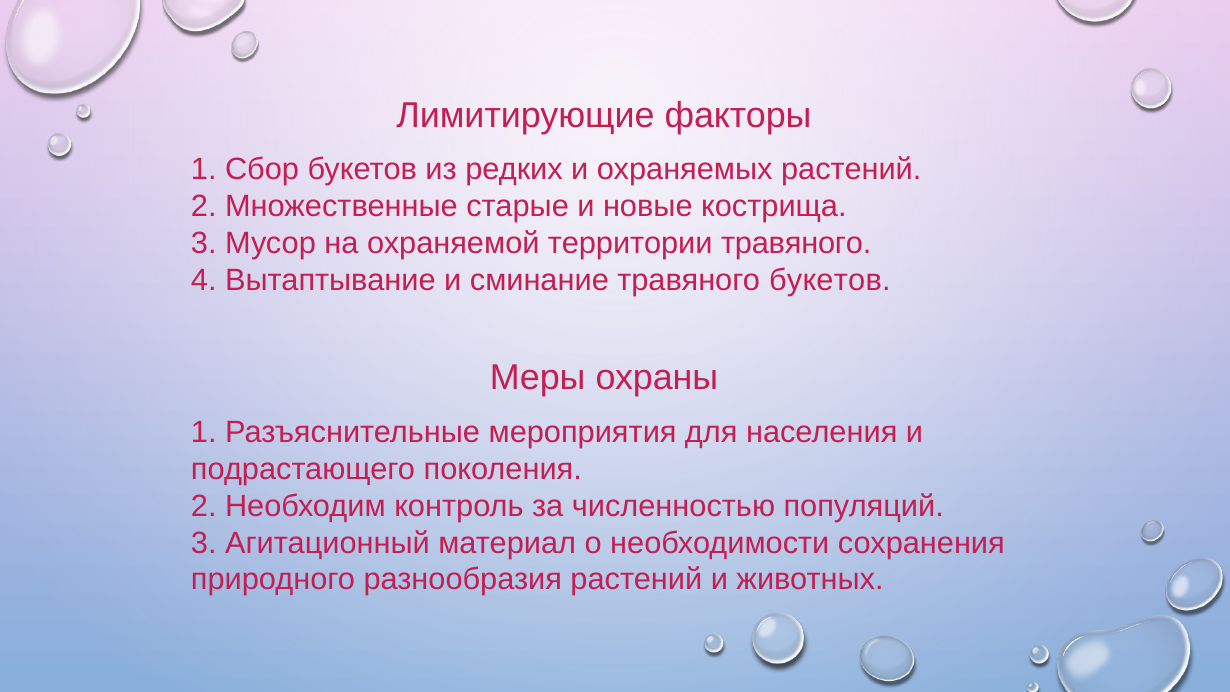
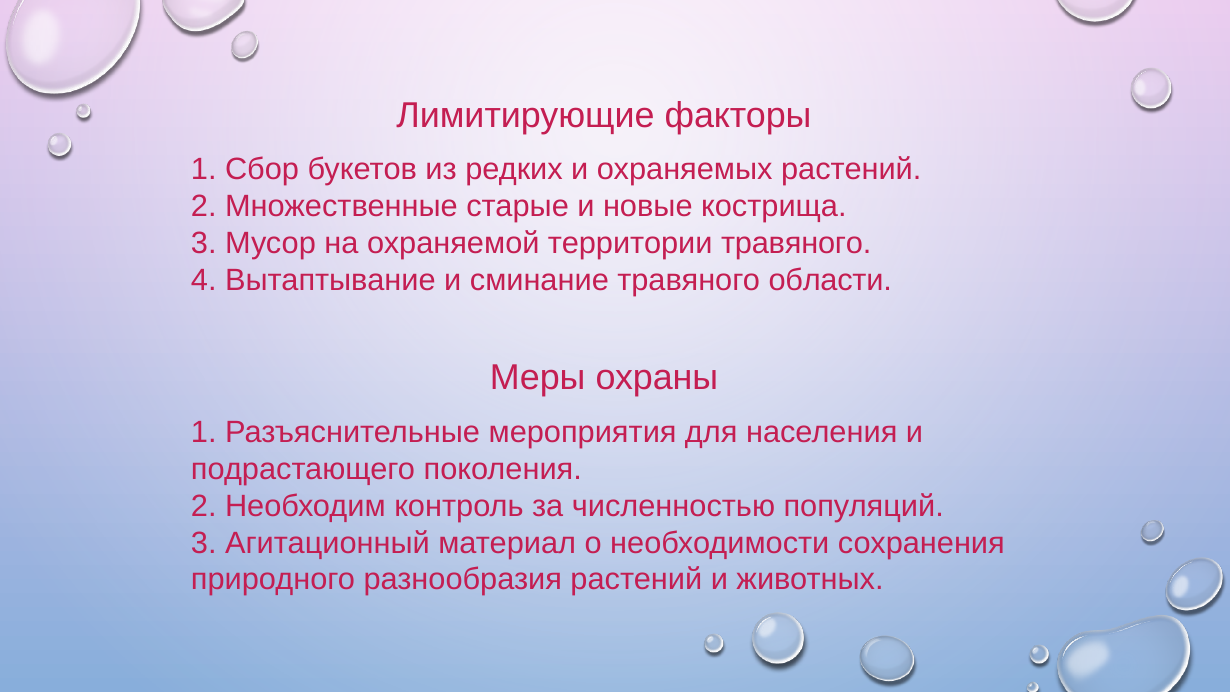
травяного букетов: букетов -> области (830, 280)
